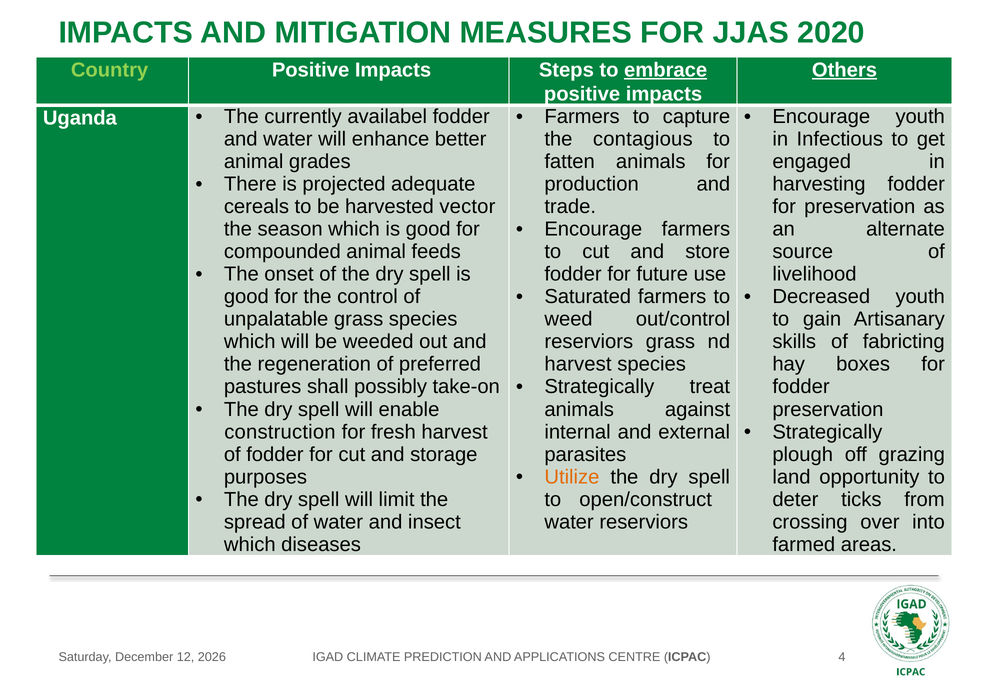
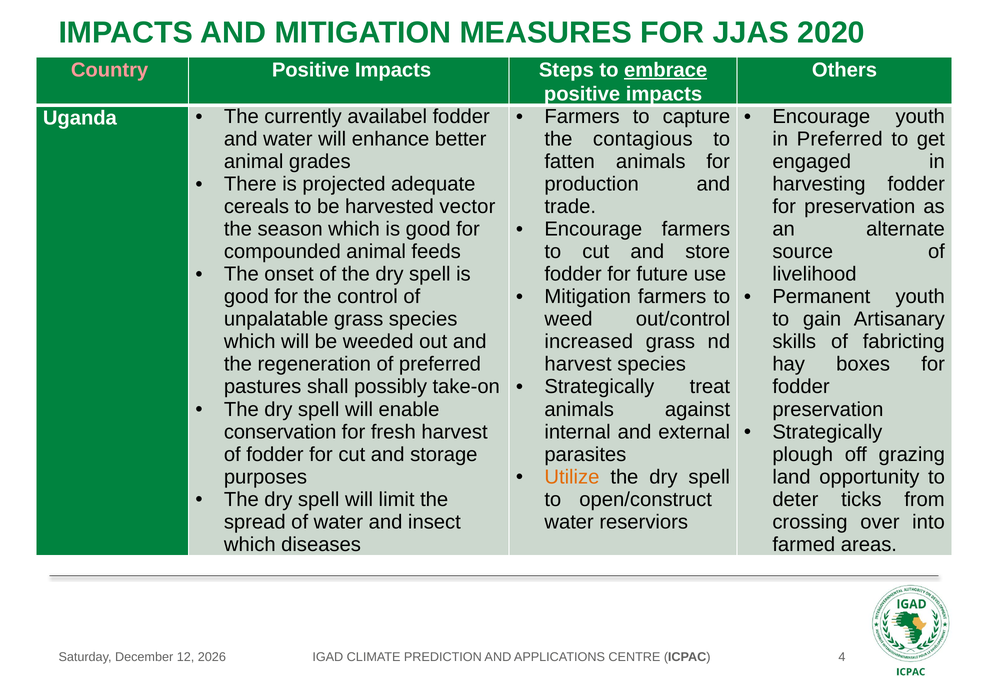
Country colour: light green -> pink (110, 70)
Others underline: present -> none (844, 70)
in Infectious: Infectious -> Preferred (840, 139)
Saturated: Saturated -> Mitigation (588, 297)
Decreased: Decreased -> Permanent (821, 297)
reserviors: reserviors -> increased (589, 342)
construction: construction -> conservation (280, 432)
